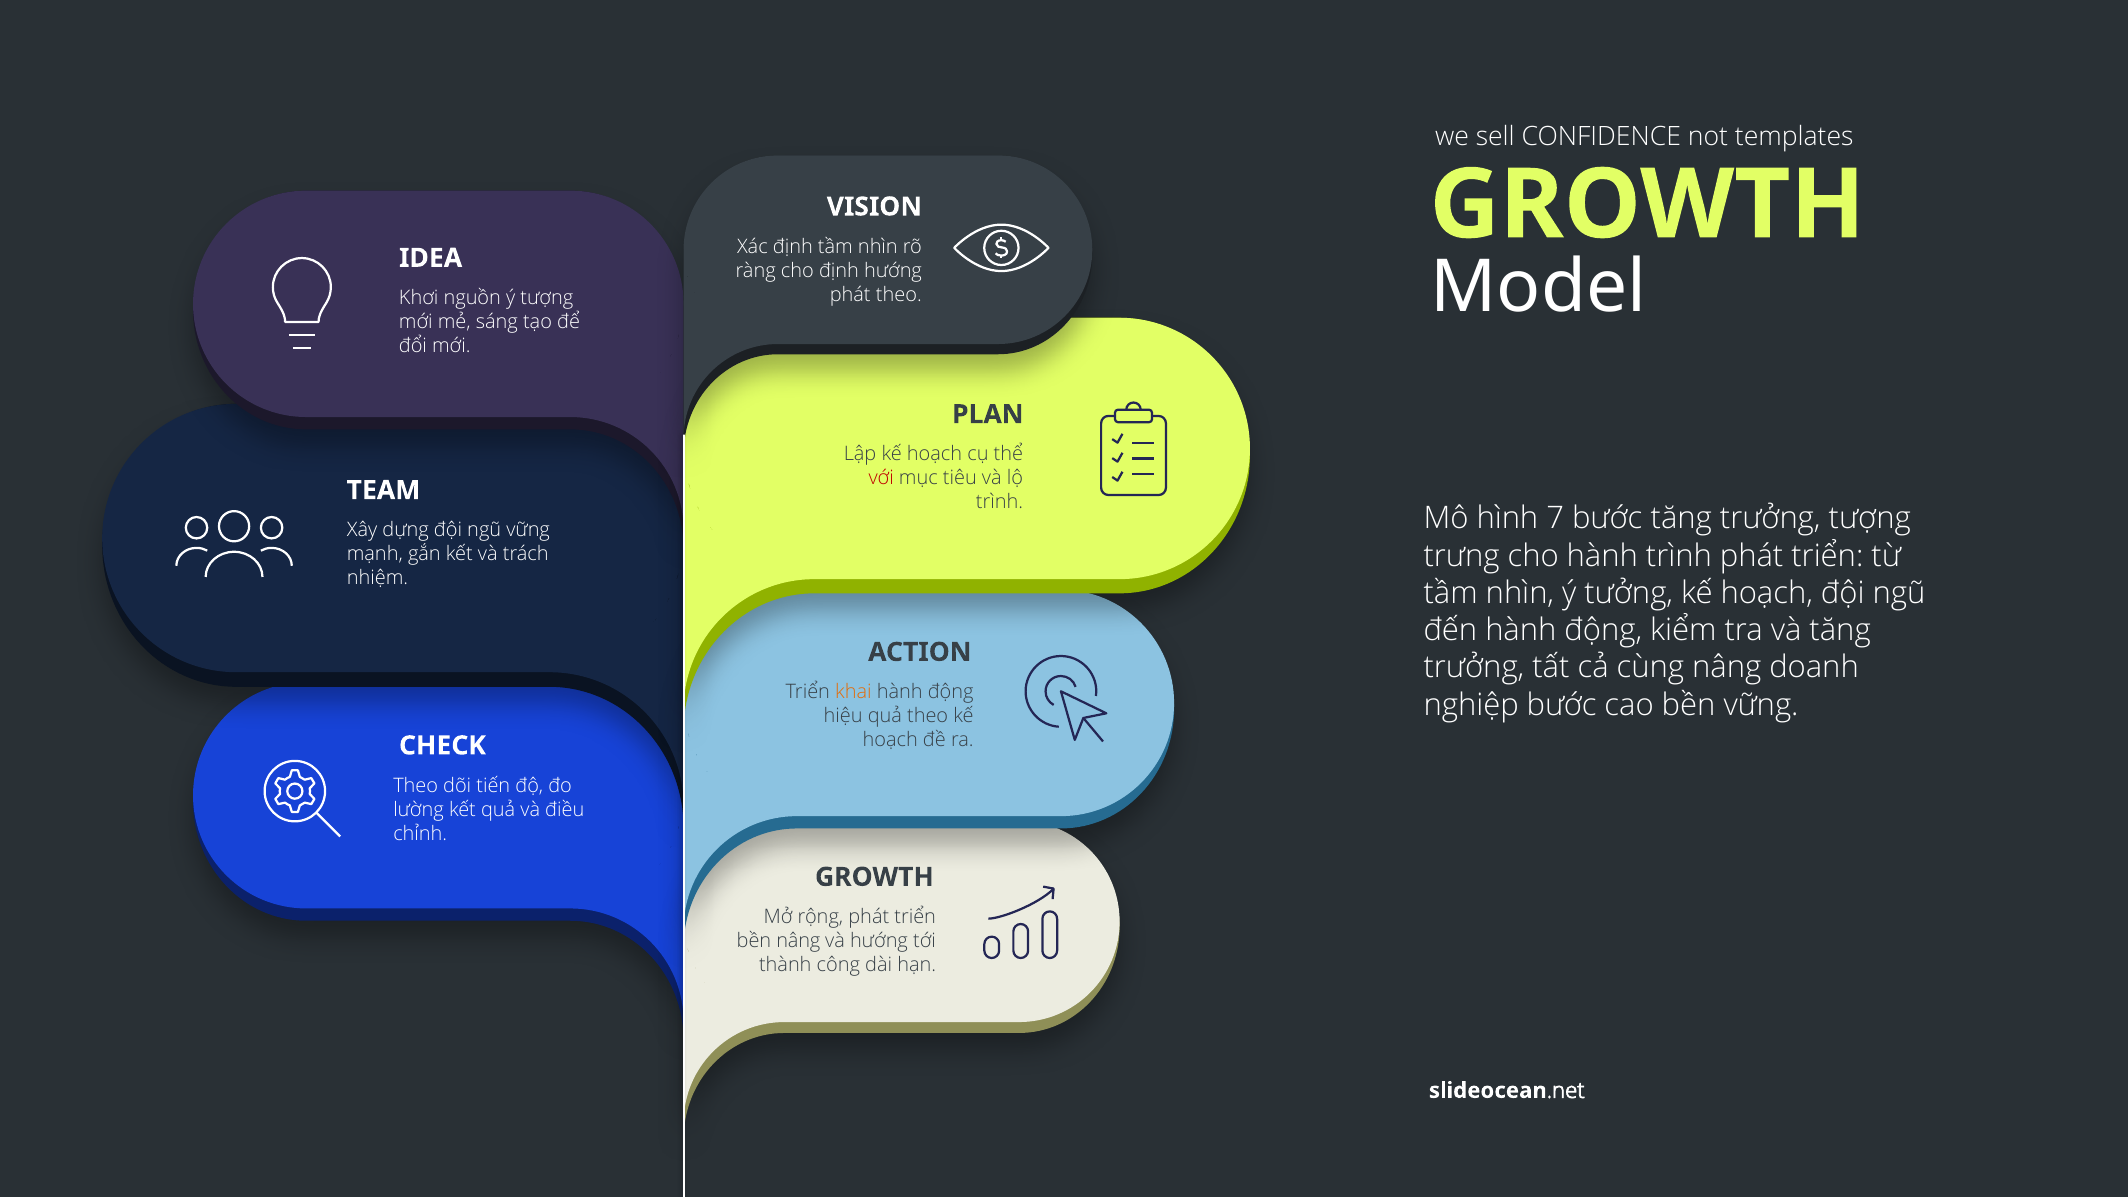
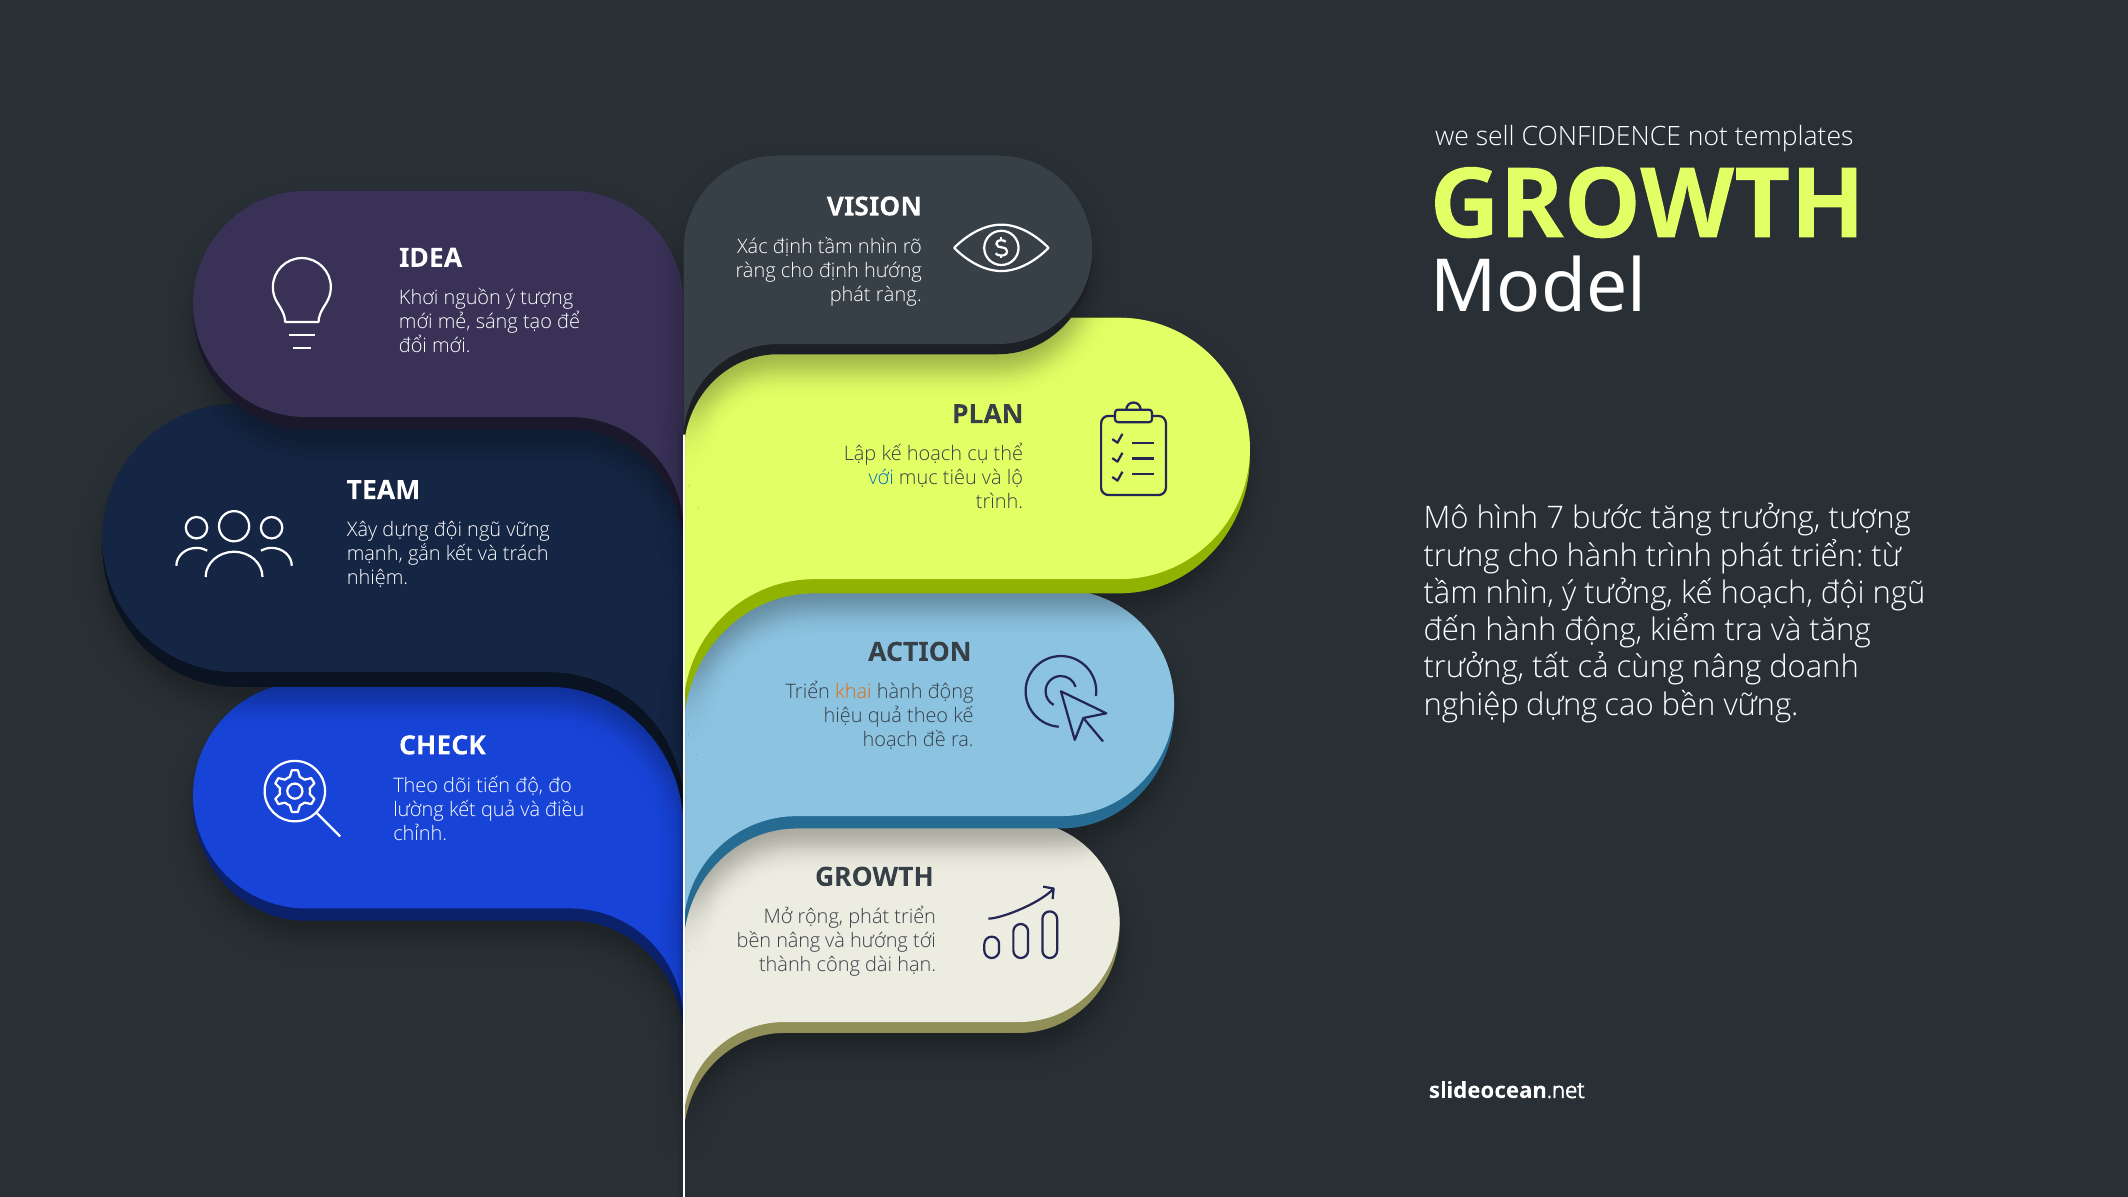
phát theo: theo -> ràng (899, 294)
với colour: red -> blue (881, 478)
nghiệp bước: bước -> dựng (1562, 705)
